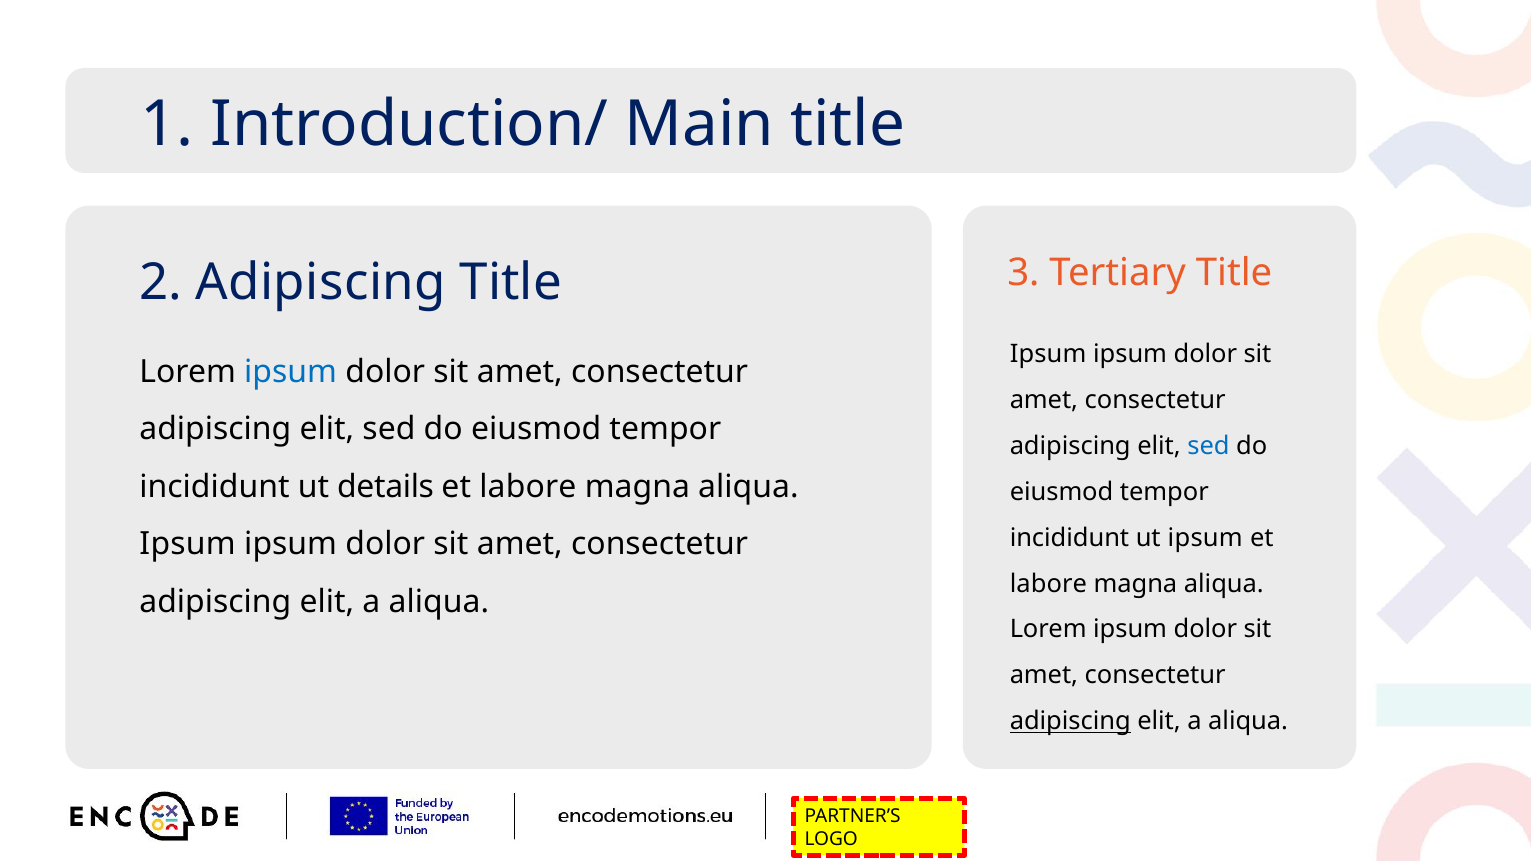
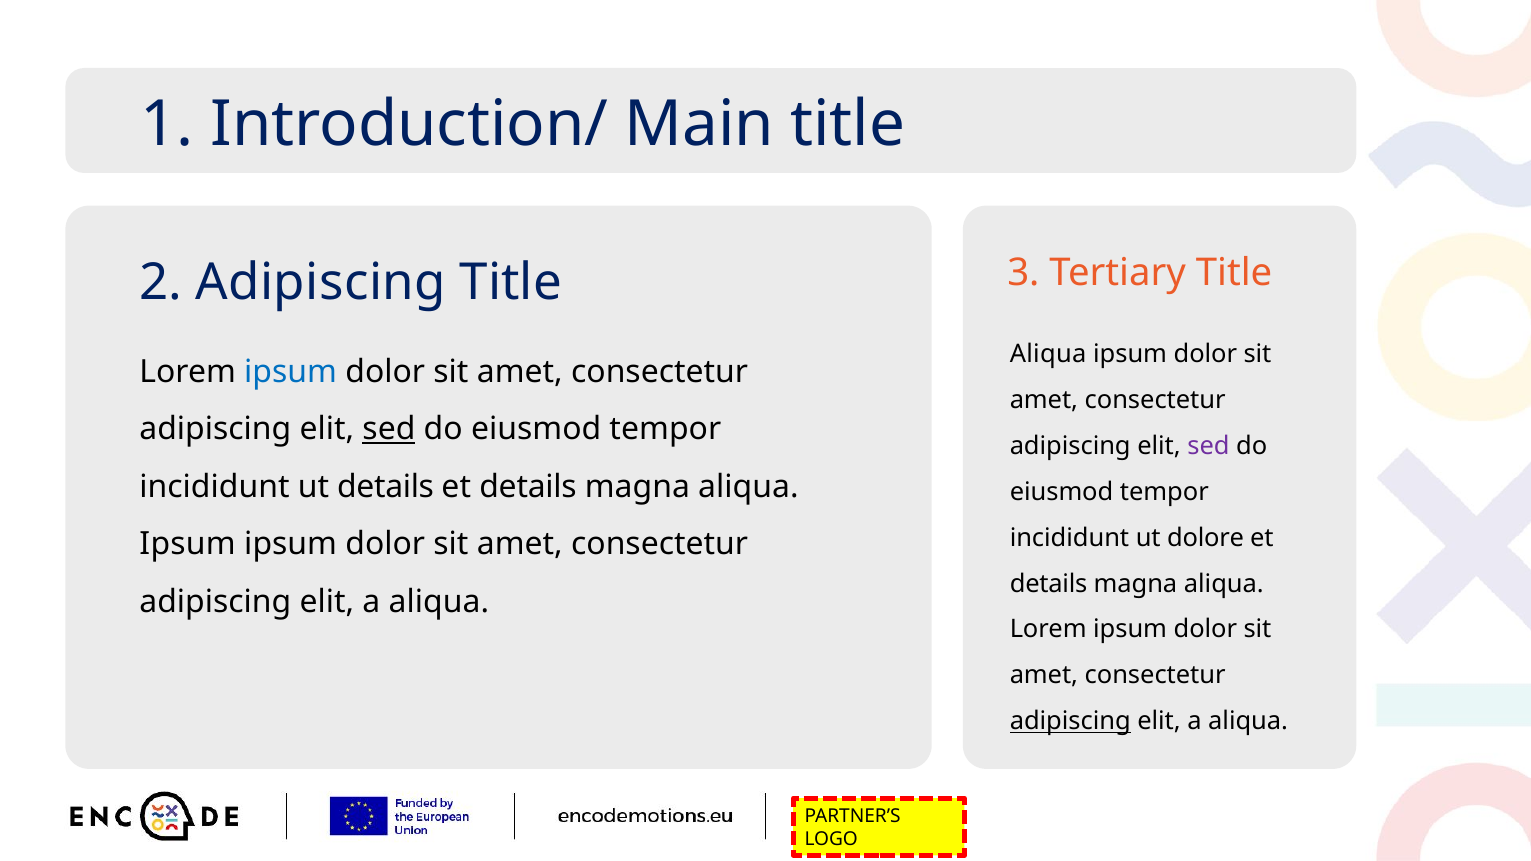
Ipsum: Ipsum -> Aliqua (1048, 354)
sed underline: none -> present (389, 430)
sed colour: blue -> purple (1208, 446)
labore: labore -> details (528, 487)
ut ipsum: ipsum -> dolore (1206, 538)
labore: labore -> details (1049, 584)
